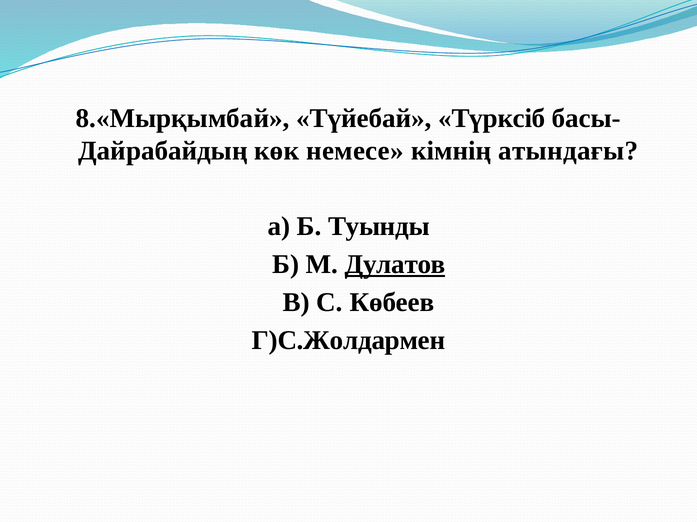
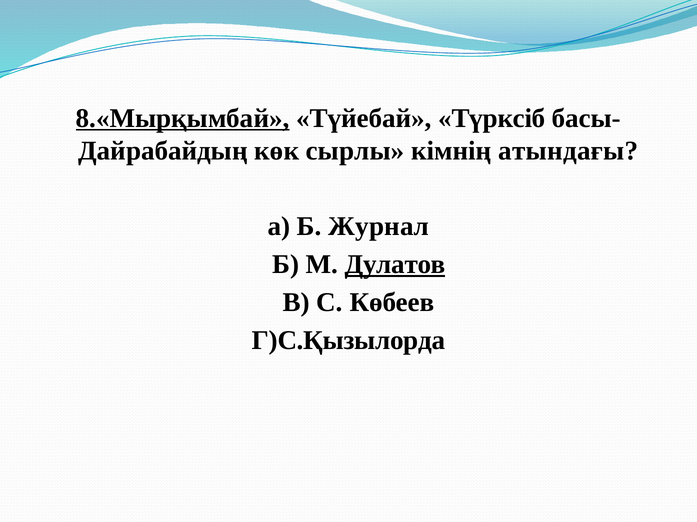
8.«Мырқымбай underline: none -> present (183, 118)
немесе: немесе -> сырлы (355, 151)
Туынды: Туынды -> Журнал (379, 227)
Г)С.Жолдармен: Г)С.Жолдармен -> Г)С.Қызылорда (349, 341)
